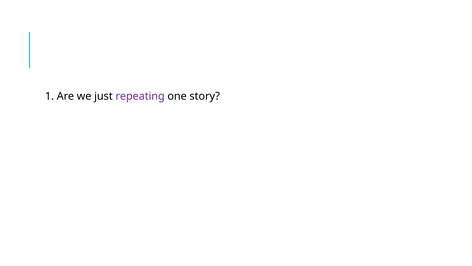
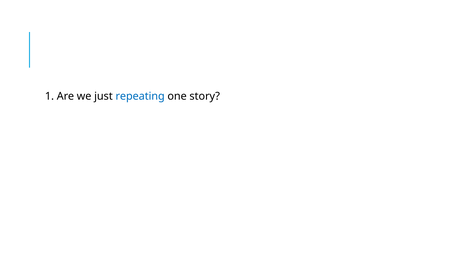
repeating colour: purple -> blue (140, 96)
